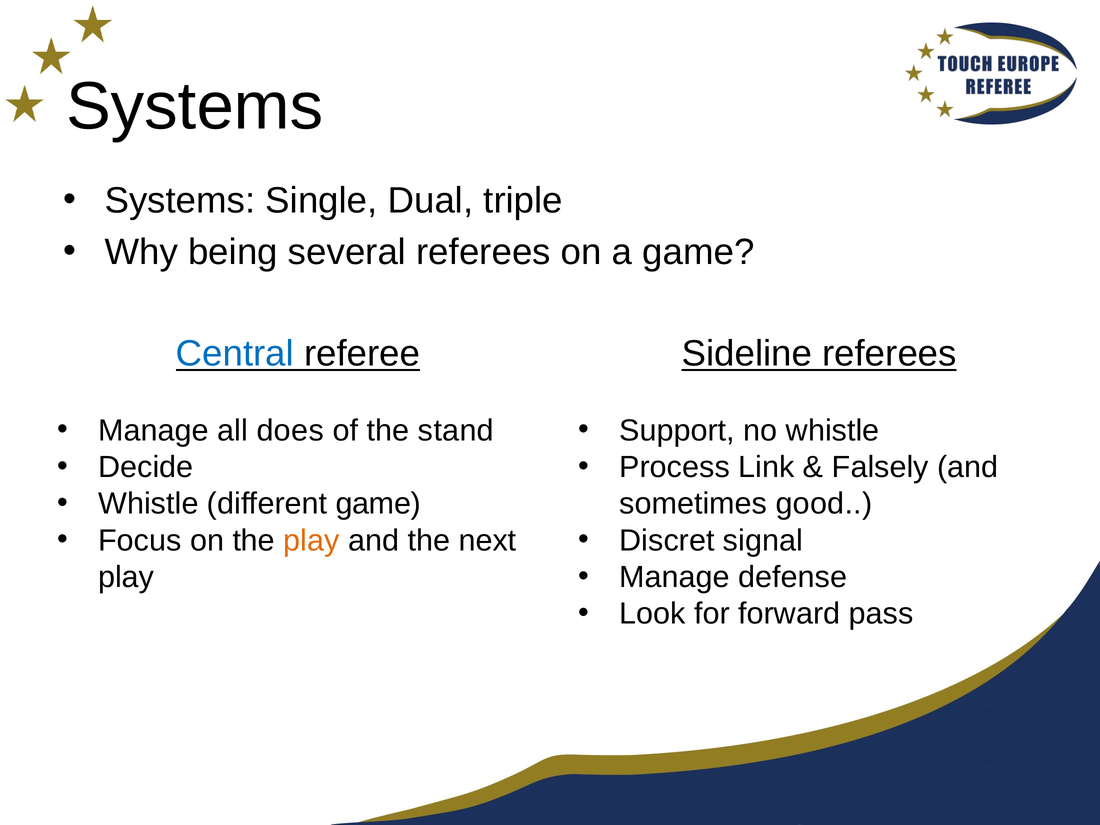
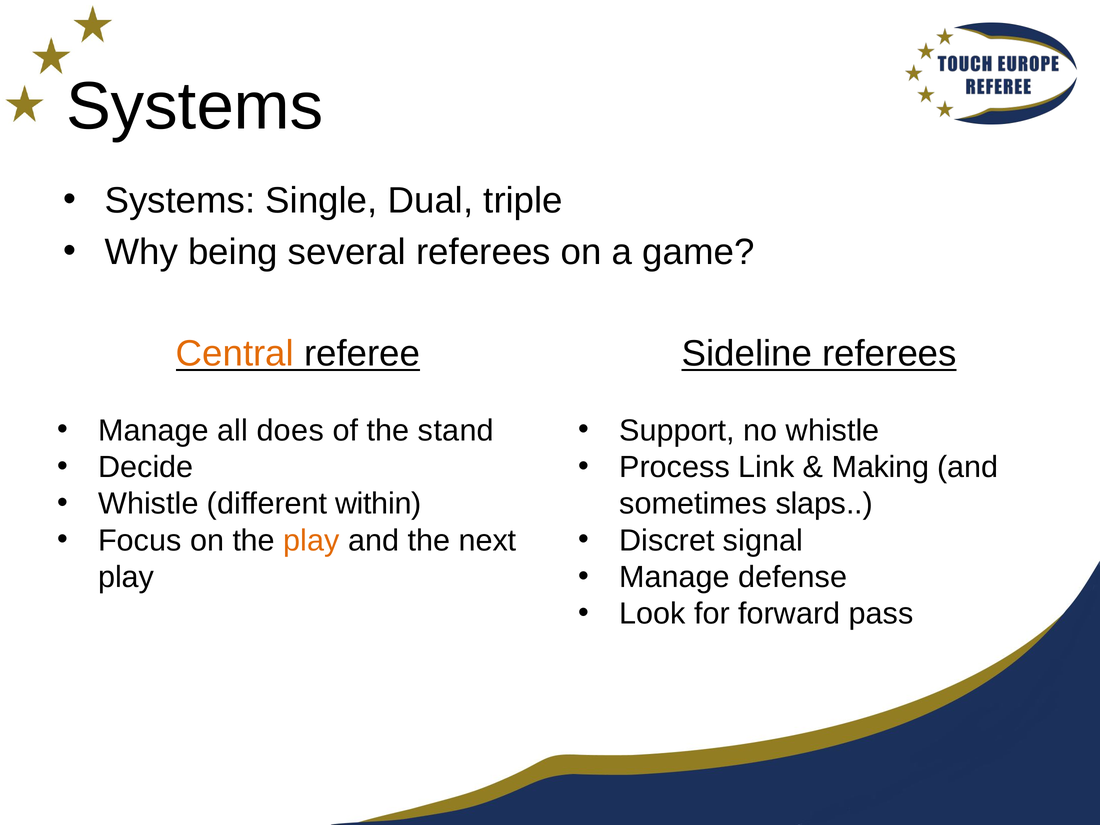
Central colour: blue -> orange (235, 354)
Falsely: Falsely -> Making (880, 467)
different game: game -> within (378, 504)
good: good -> slaps (824, 504)
